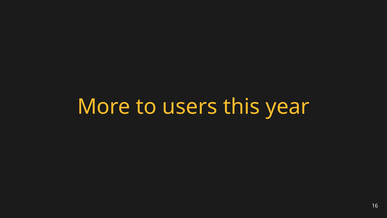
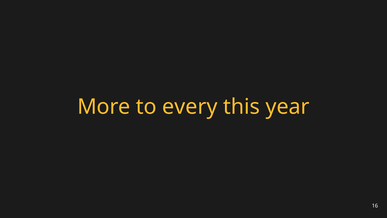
users: users -> every (190, 107)
